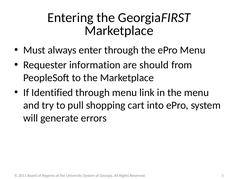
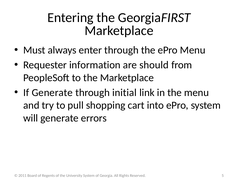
If Identified: Identified -> Generate (52, 92)
through menu: menu -> initial (124, 92)
